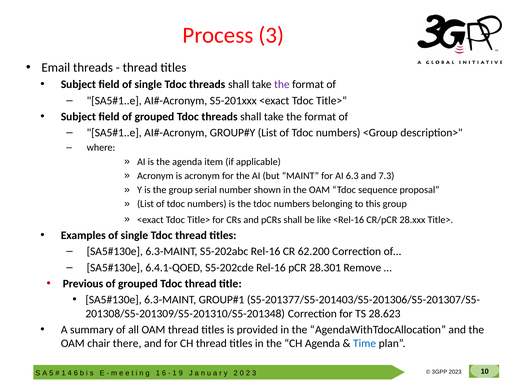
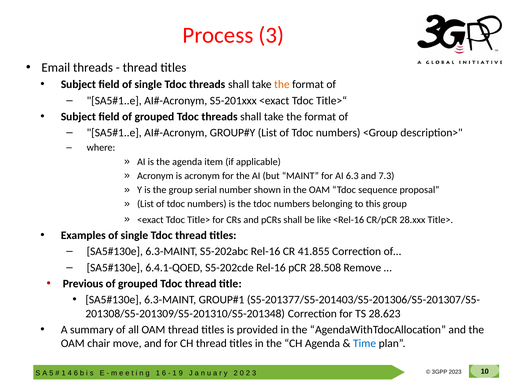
the colour: purple -> orange (282, 84)
62.200: 62.200 -> 41.855 (314, 251)
28.301: 28.301 -> 28.508 (325, 267)
there: there -> move (127, 343)
